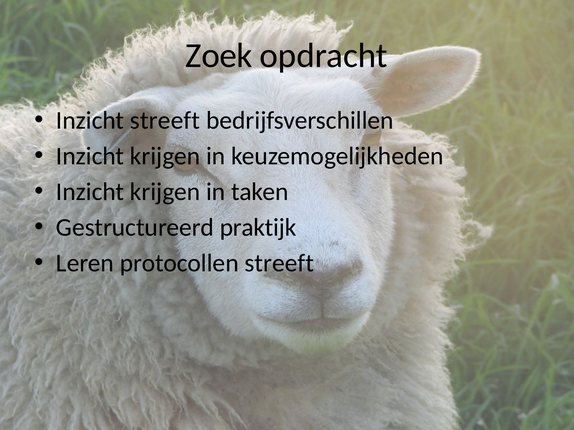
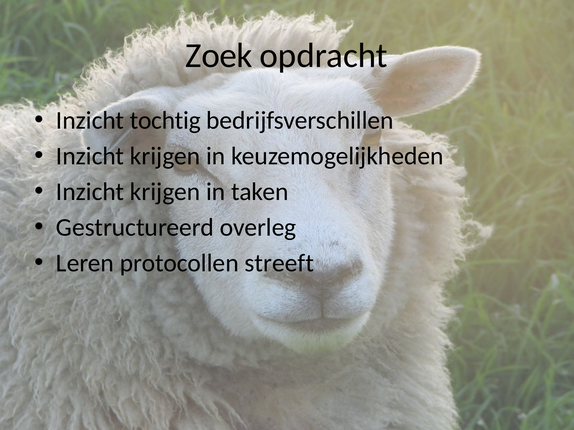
Inzicht streeft: streeft -> tochtig (165, 120)
praktijk: praktijk -> overleg (258, 228)
